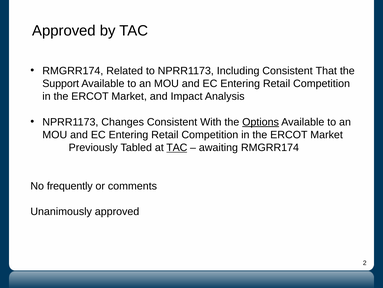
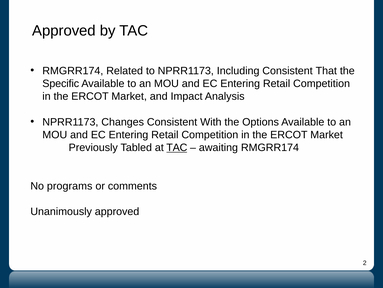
Support: Support -> Specific (61, 83)
Options underline: present -> none (261, 122)
frequently: frequently -> programs (70, 186)
